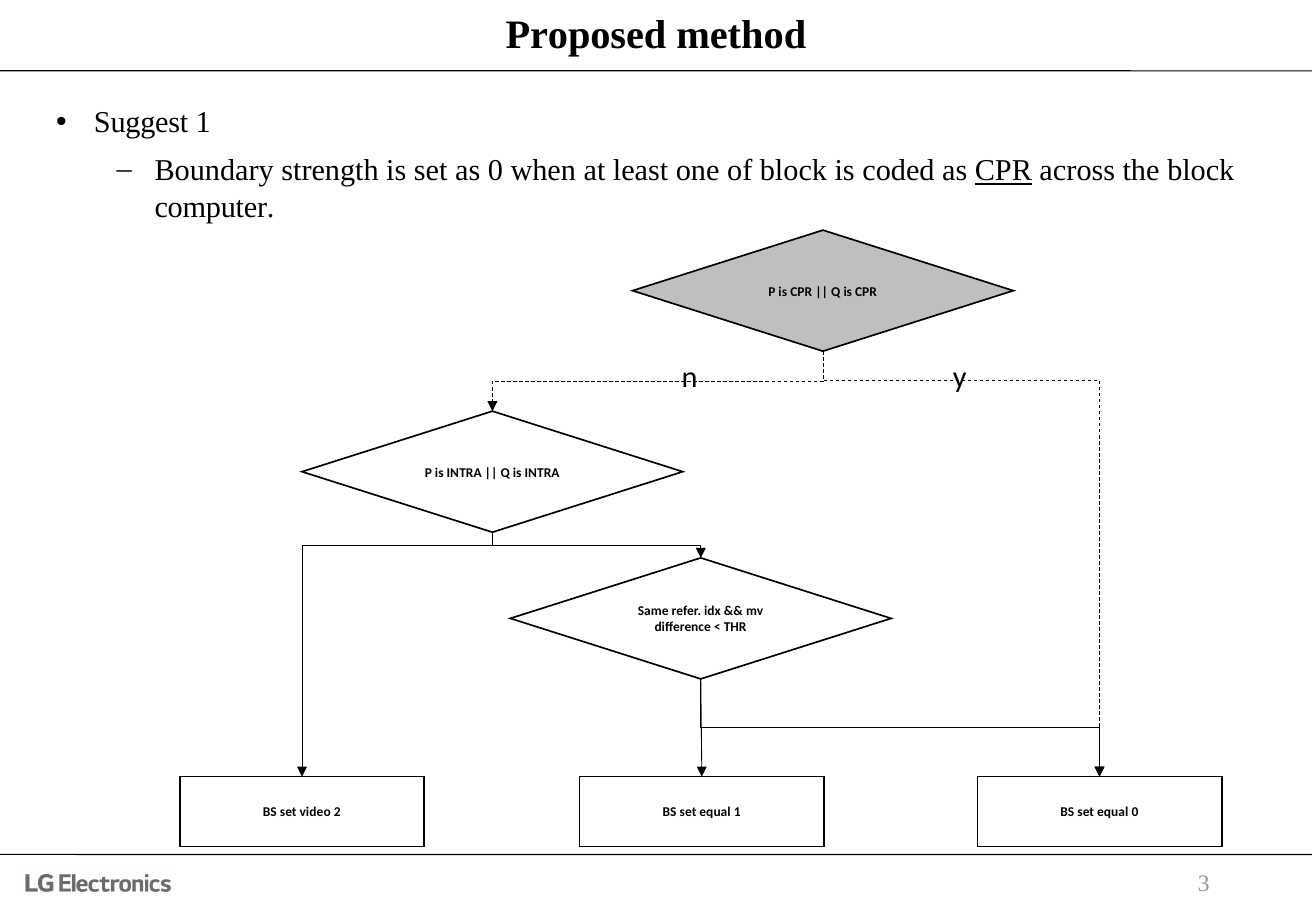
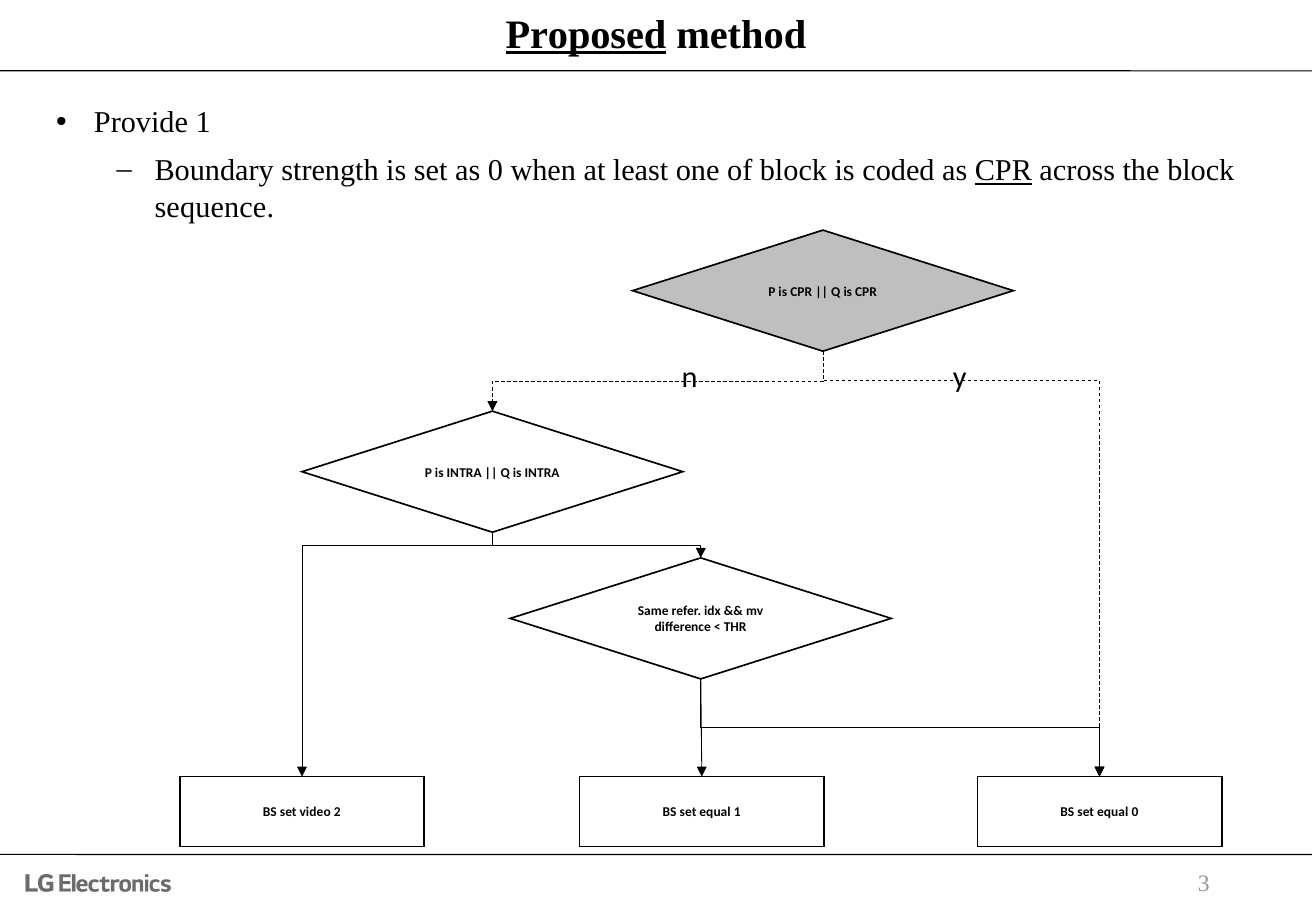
Proposed underline: none -> present (586, 35)
Suggest: Suggest -> Provide (141, 123)
computer: computer -> sequence (214, 207)
